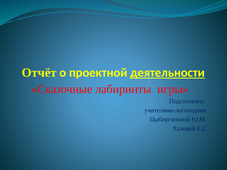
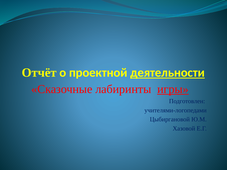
игры underline: none -> present (173, 89)
